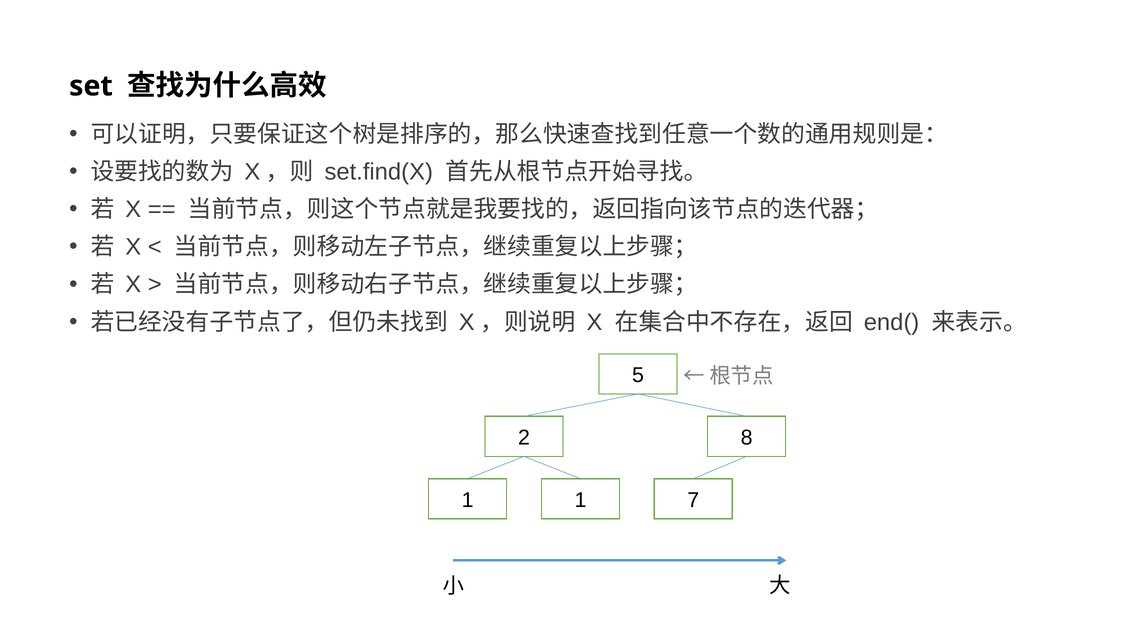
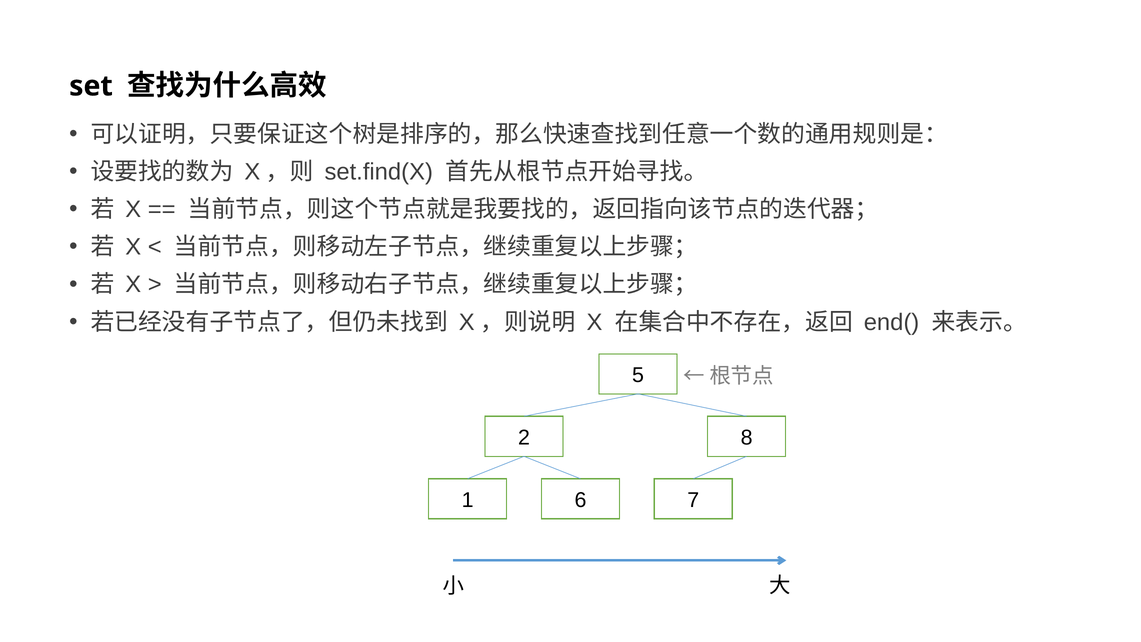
1 1: 1 -> 6 (580, 500)
